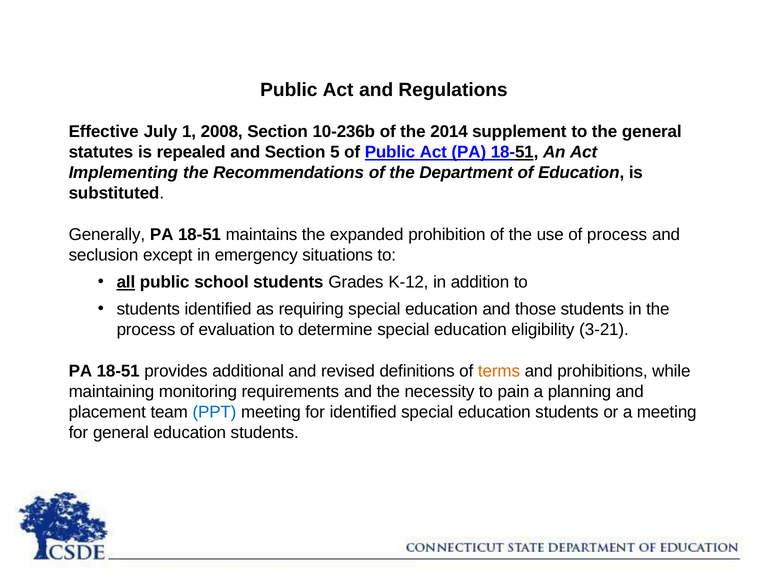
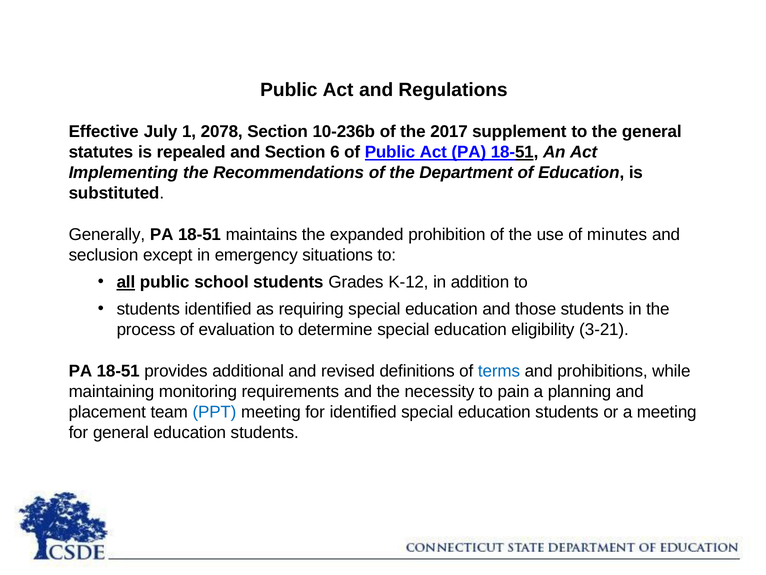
2008: 2008 -> 2078 (222, 132)
2014: 2014 -> 2017 (449, 132)
5: 5 -> 6 (335, 152)
of process: process -> minutes (617, 235)
terms colour: orange -> blue (499, 371)
